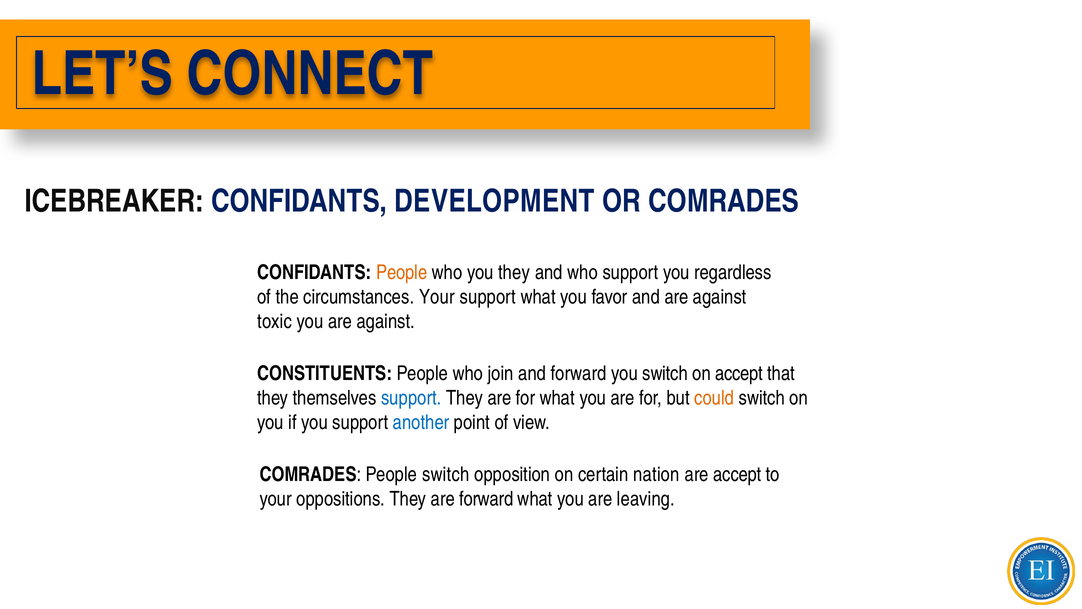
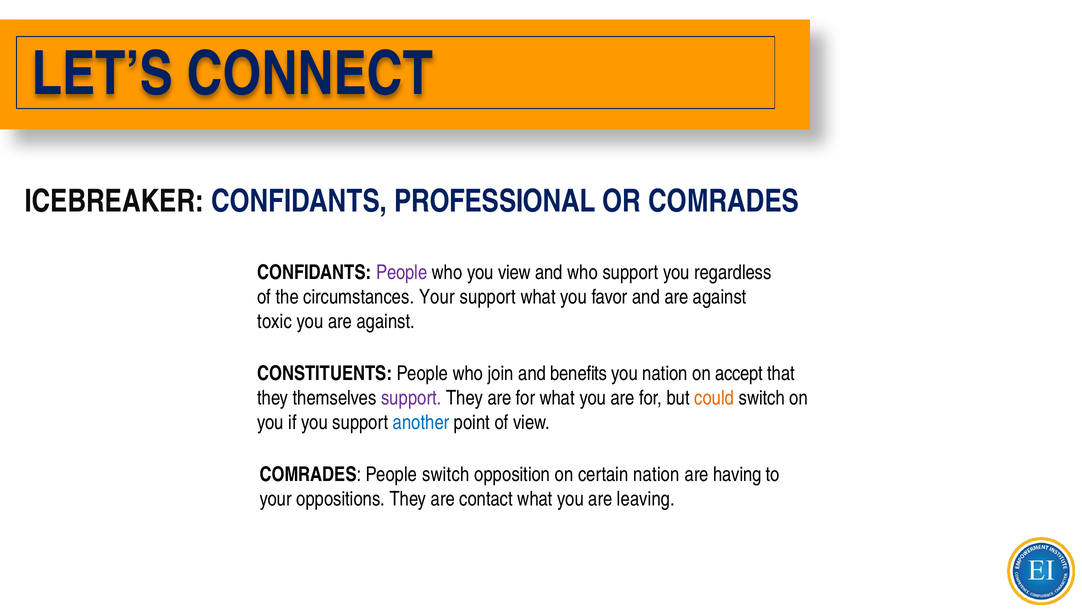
DEVELOPMENT: DEVELOPMENT -> PROFESSIONAL (495, 201)
People colour: orange -> purple (402, 273)
you they: they -> view (514, 273)
and forward: forward -> benefits (579, 373)
you switch: switch -> nation (665, 373)
support colour: blue -> purple (411, 398)
are accept: accept -> having (737, 474)
are forward: forward -> contact (486, 499)
